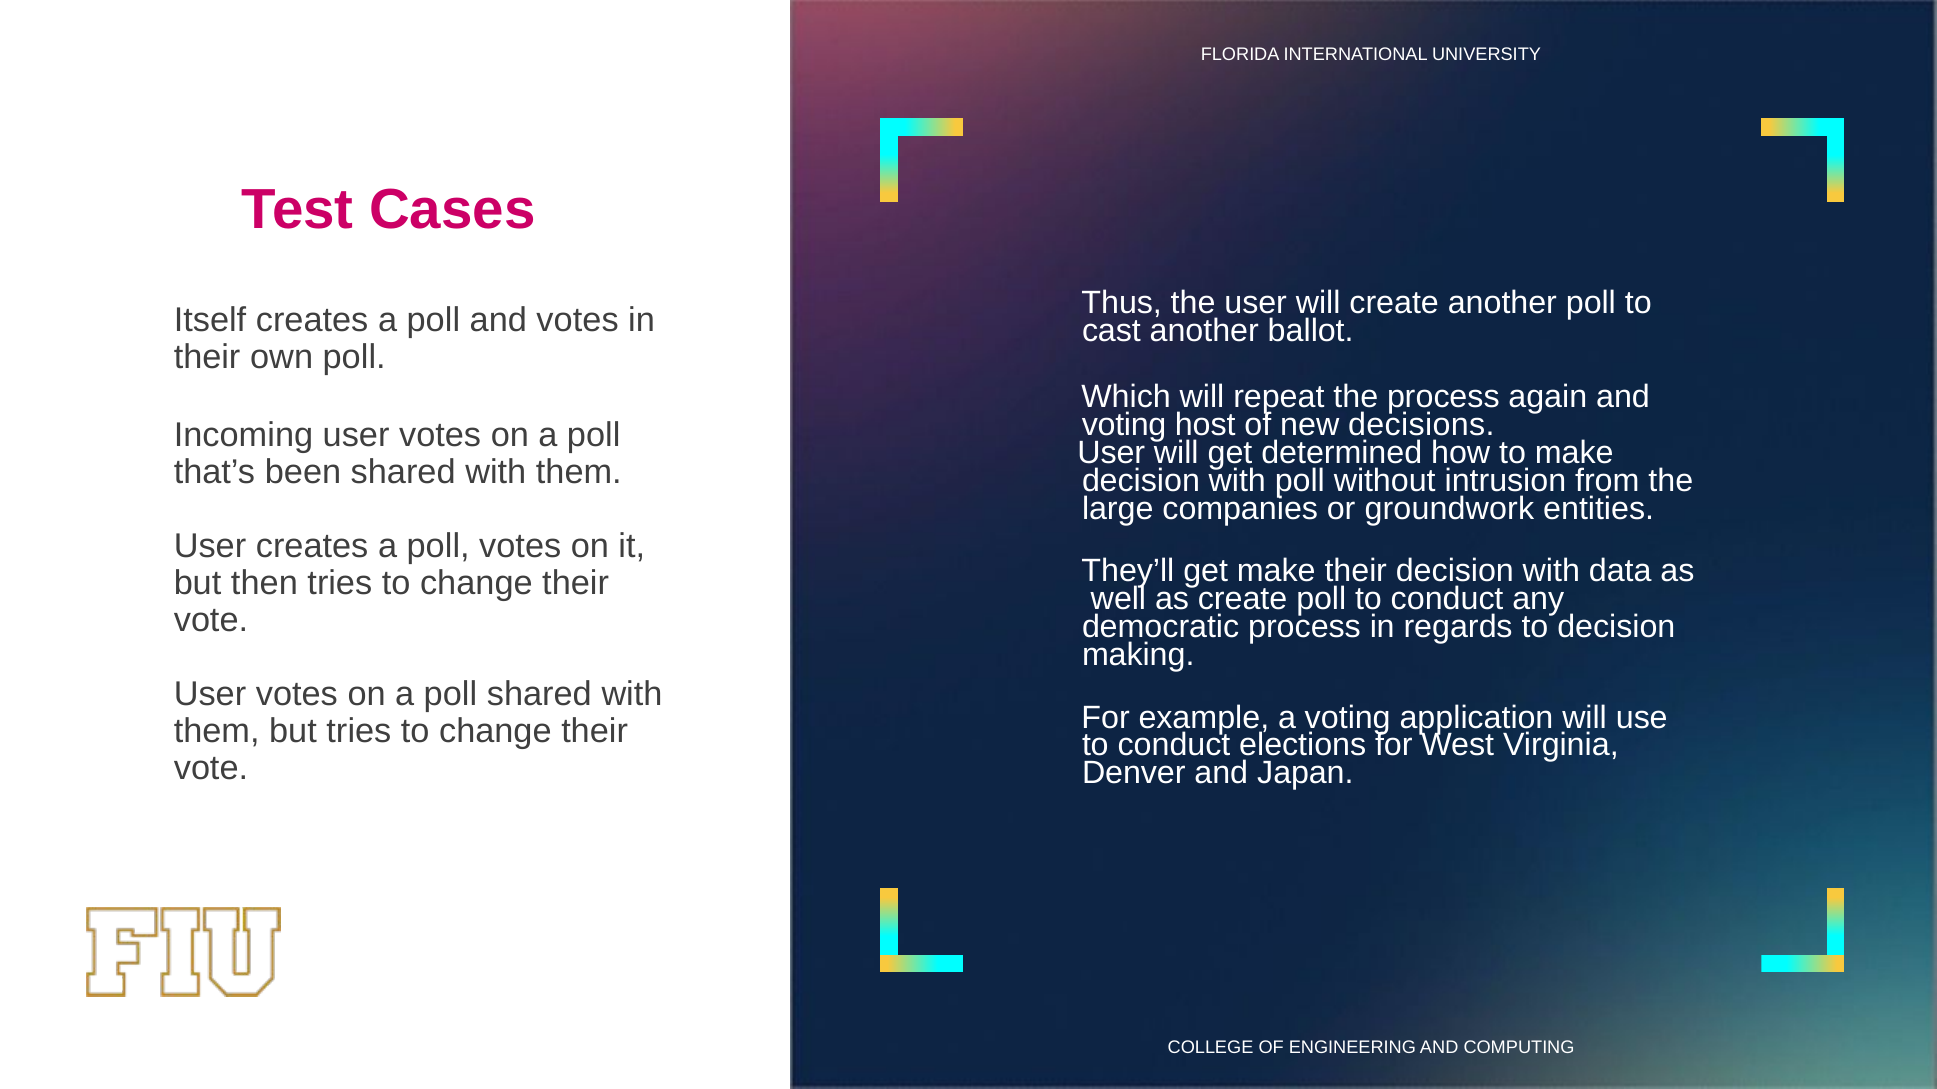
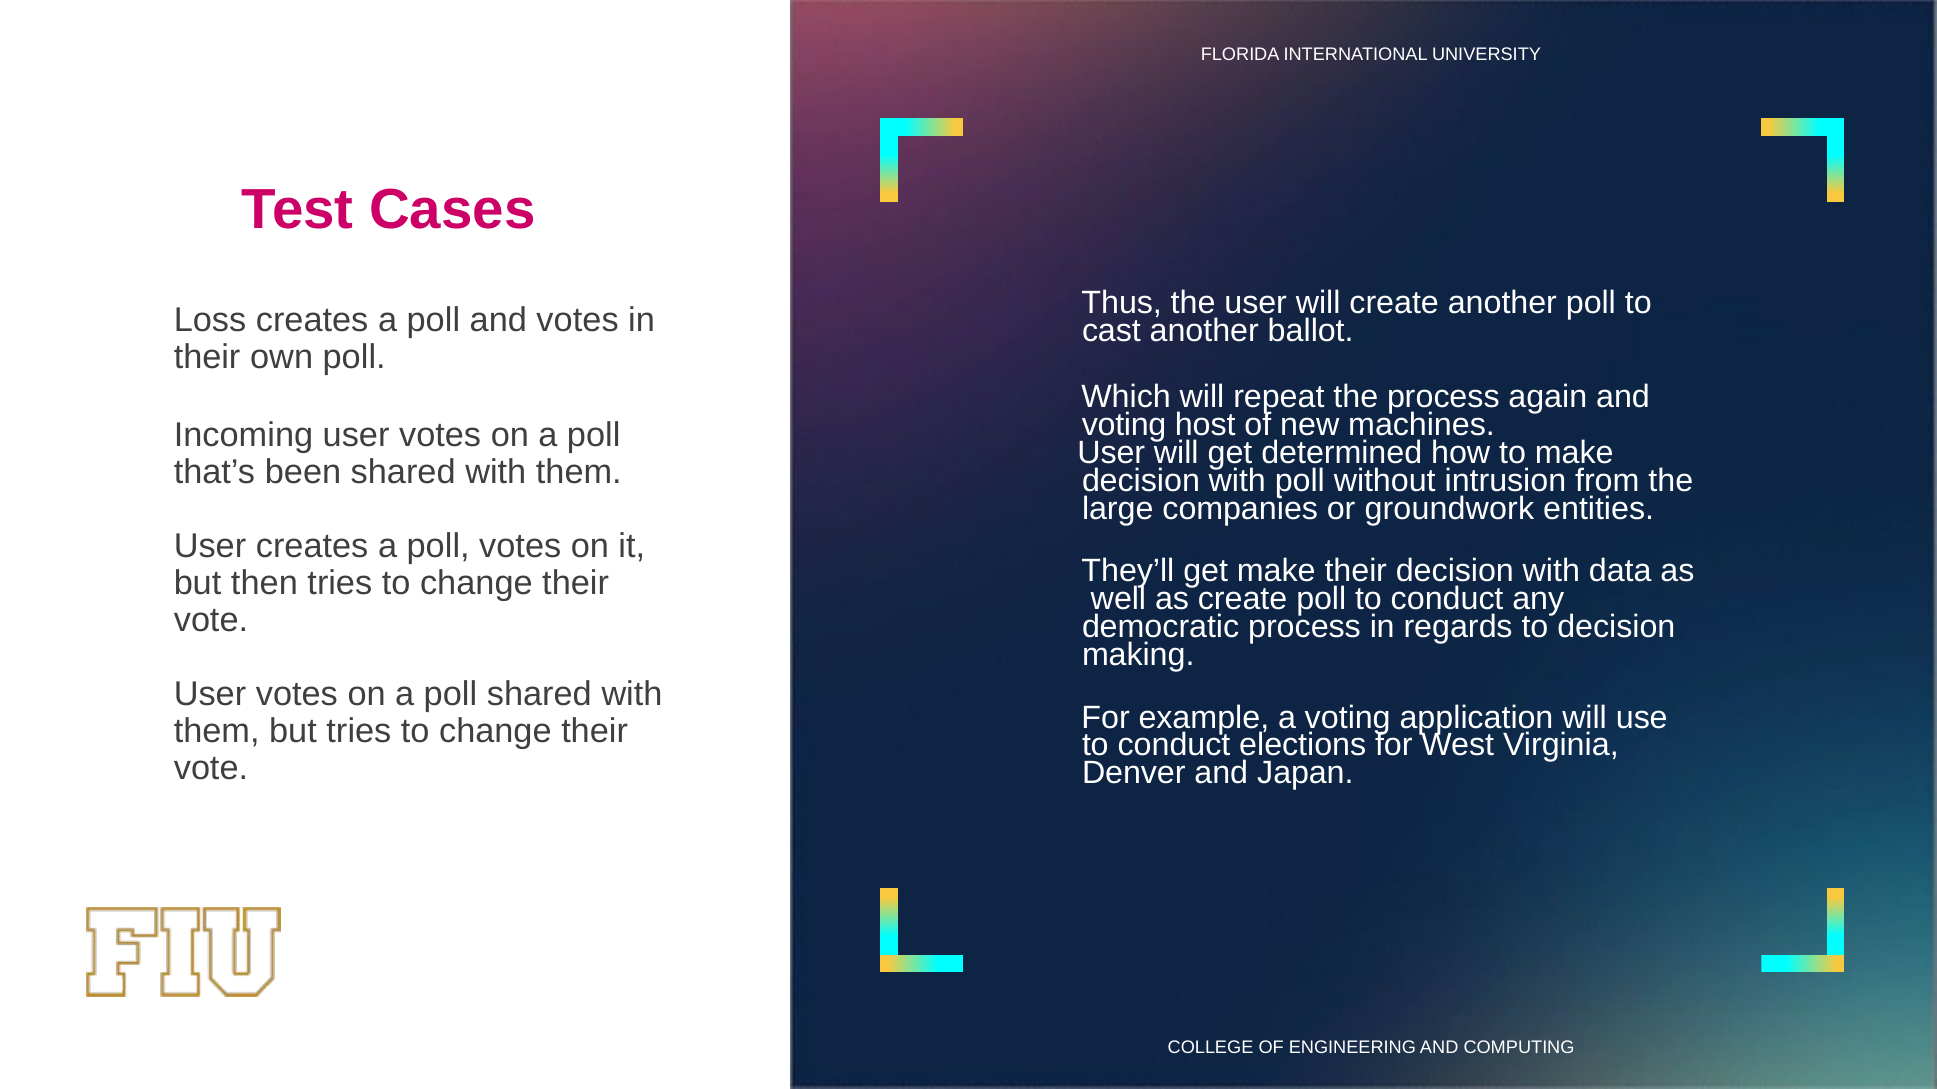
Itself: Itself -> Loss (210, 320)
decisions: decisions -> machines (1421, 425)
